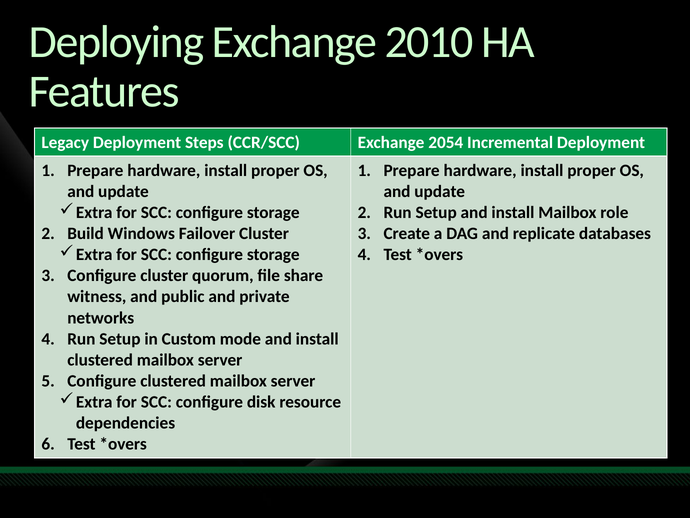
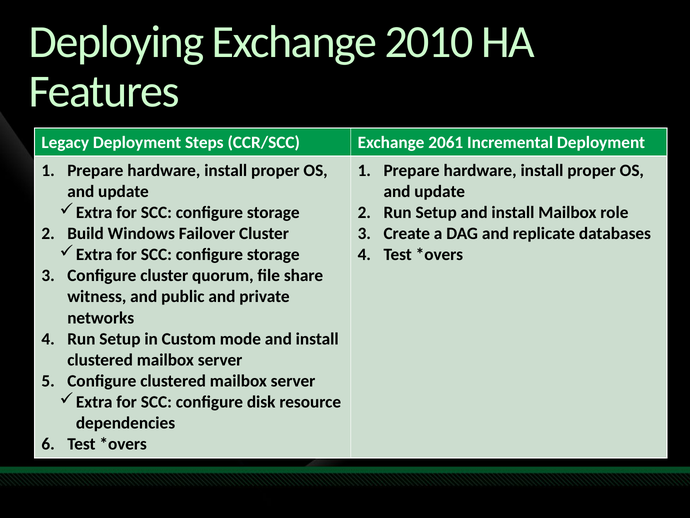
2054: 2054 -> 2061 (446, 142)
